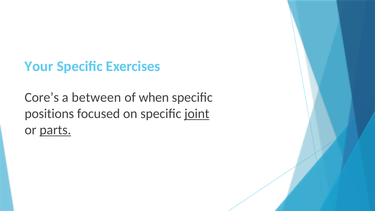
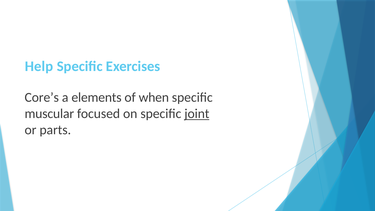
Your: Your -> Help (39, 66)
between: between -> elements (96, 97)
positions: positions -> muscular (49, 114)
parts underline: present -> none (55, 130)
